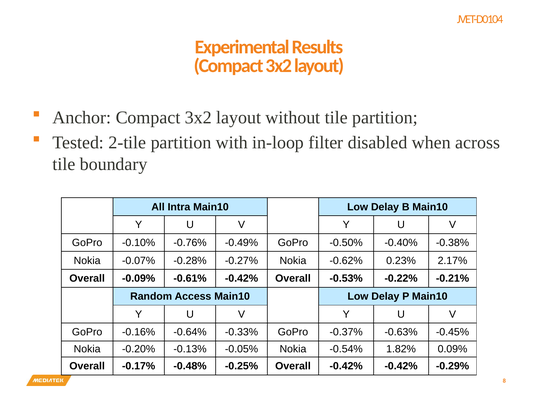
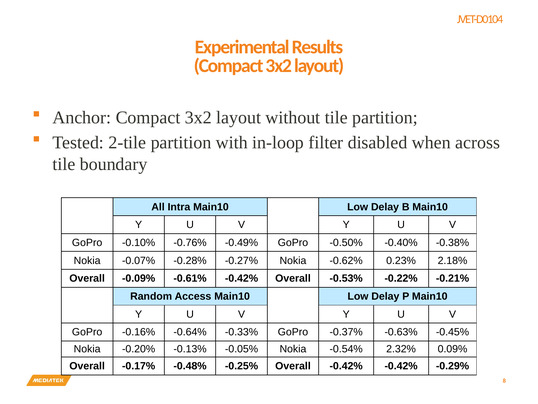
2.17%: 2.17% -> 2.18% (453, 260)
1.82%: 1.82% -> 2.32% (401, 349)
